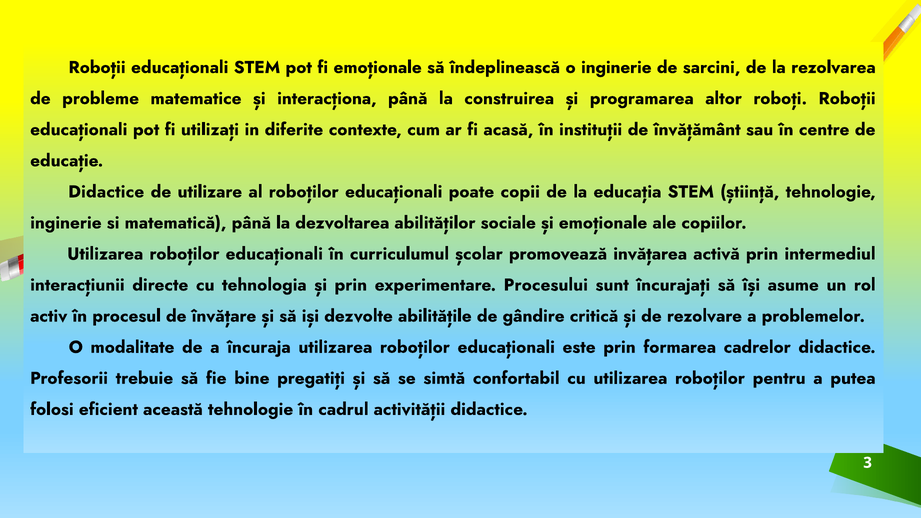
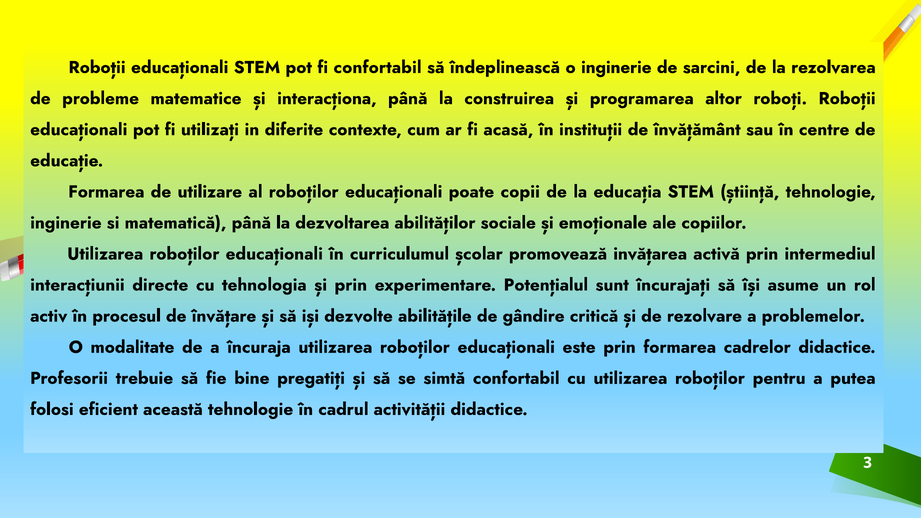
fi emoționale: emoționale -> confortabil (378, 67)
Didactice: Didactice -> Formarea (106, 192)
Procesului: Procesului -> Potențialul (546, 285)
